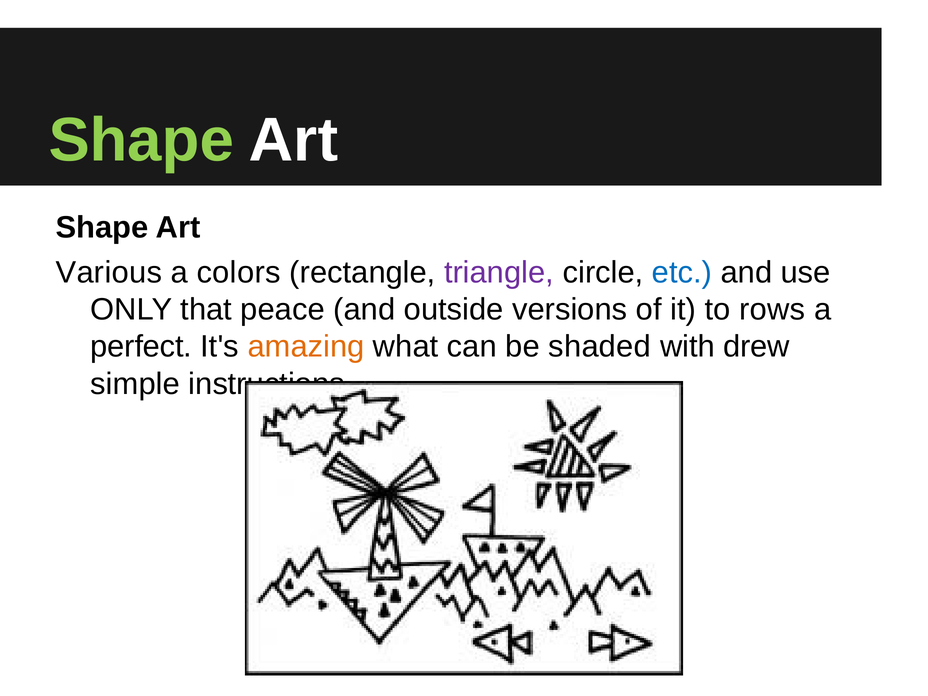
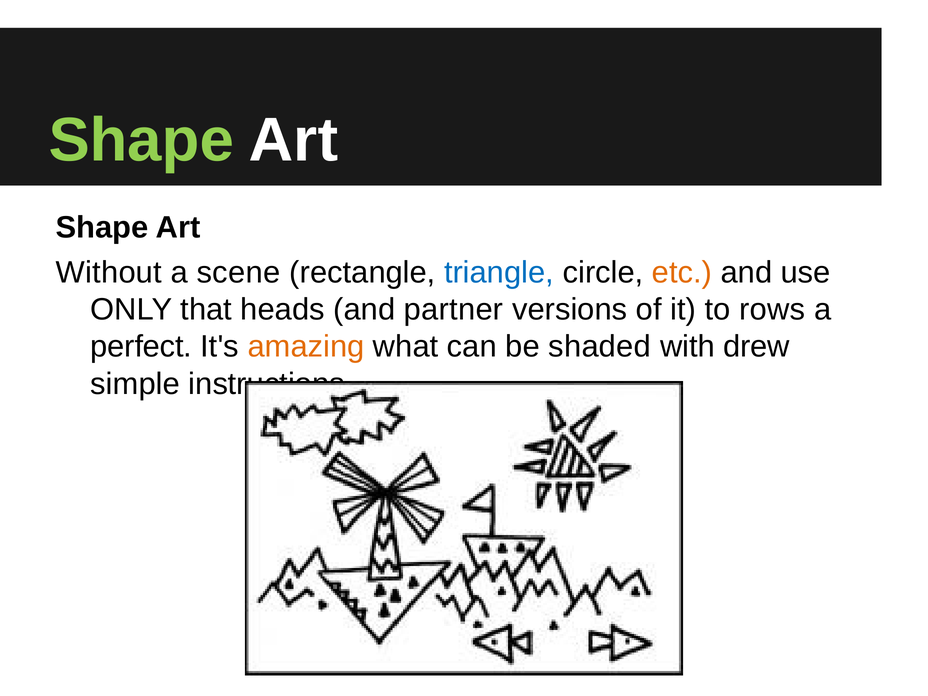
Various: Various -> Without (109, 272)
colors: colors -> scene (239, 272)
triangle colour: purple -> blue (499, 272)
etc colour: blue -> orange (682, 272)
peace: peace -> heads (283, 310)
outside: outside -> partner (454, 310)
